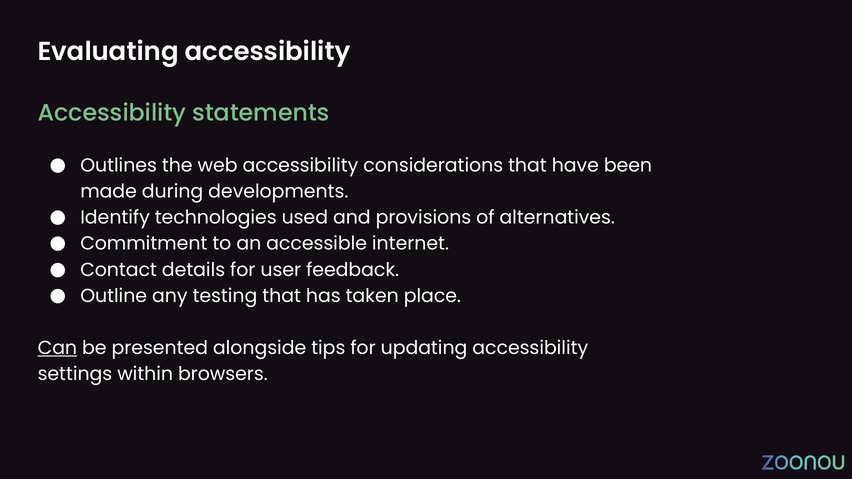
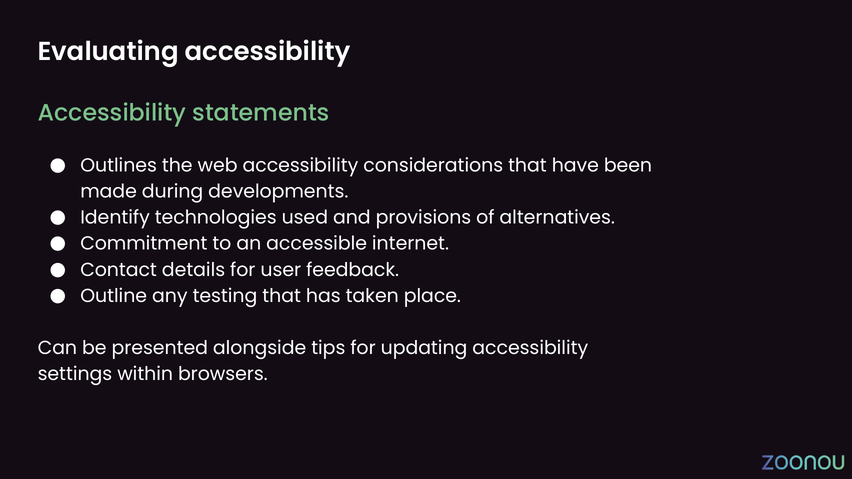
Can underline: present -> none (57, 348)
